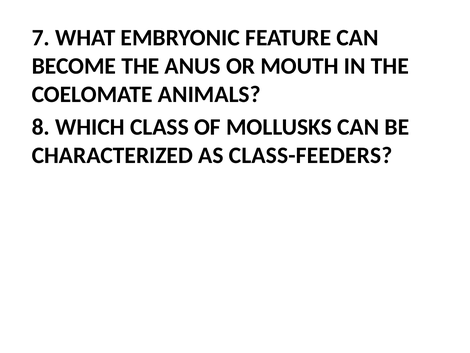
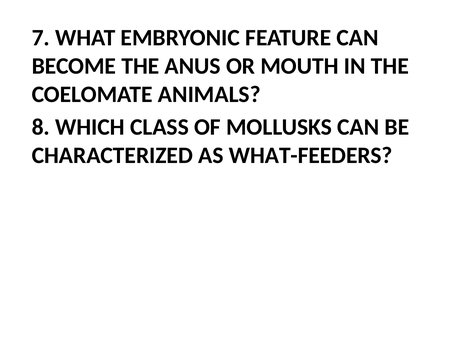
CLASS-FEEDERS: CLASS-FEEDERS -> WHAT-FEEDERS (311, 155)
